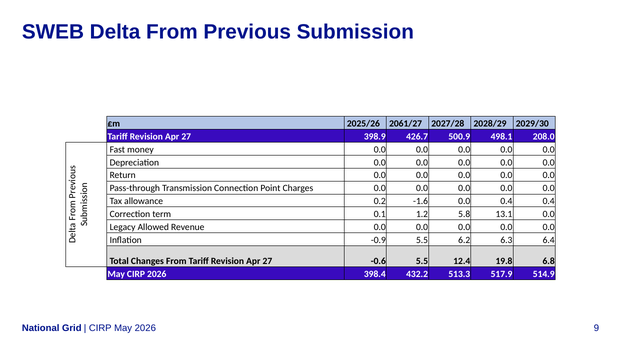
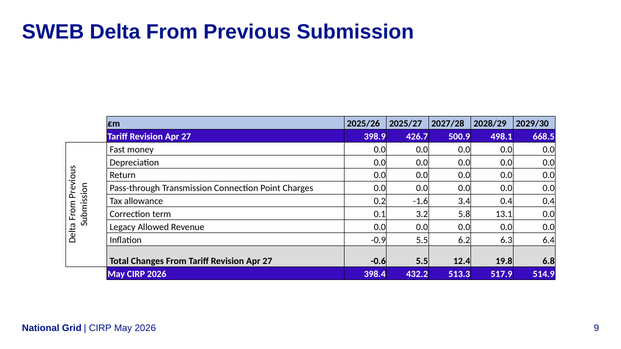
2061/27: 2061/27 -> 2025/27 (406, 124)
208.0: 208.0 -> 668.5 (544, 137)
-1.6 0.0: 0.0 -> 3.4 (464, 201)
1.2: 1.2 -> 3.2 (422, 214)
